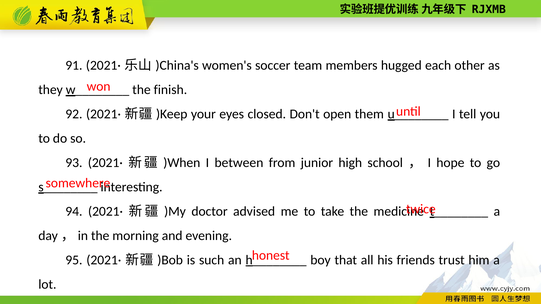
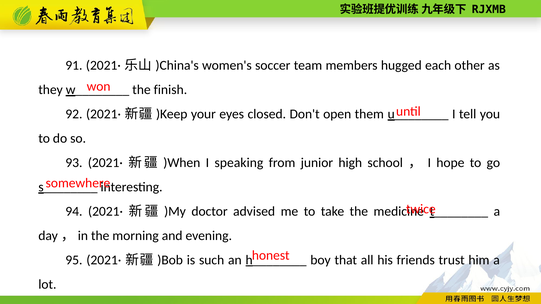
between: between -> speaking (239, 163)
